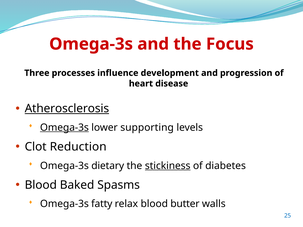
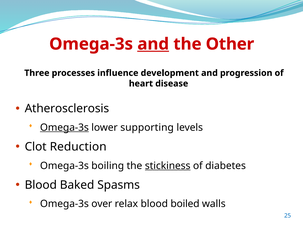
and underline: none -> present (153, 44)
Focus: Focus -> Other (230, 44)
Atherosclerosis underline: present -> none (67, 109)
dietary: dietary -> boiling (108, 166)
fatty: fatty -> over (102, 204)
butter: butter -> boiled (185, 204)
